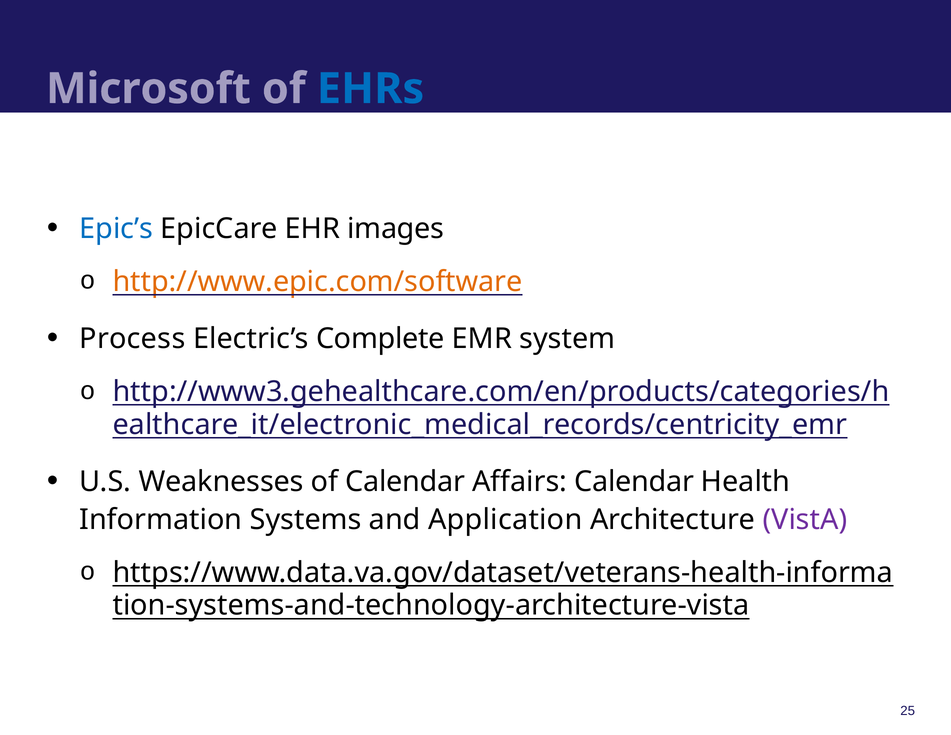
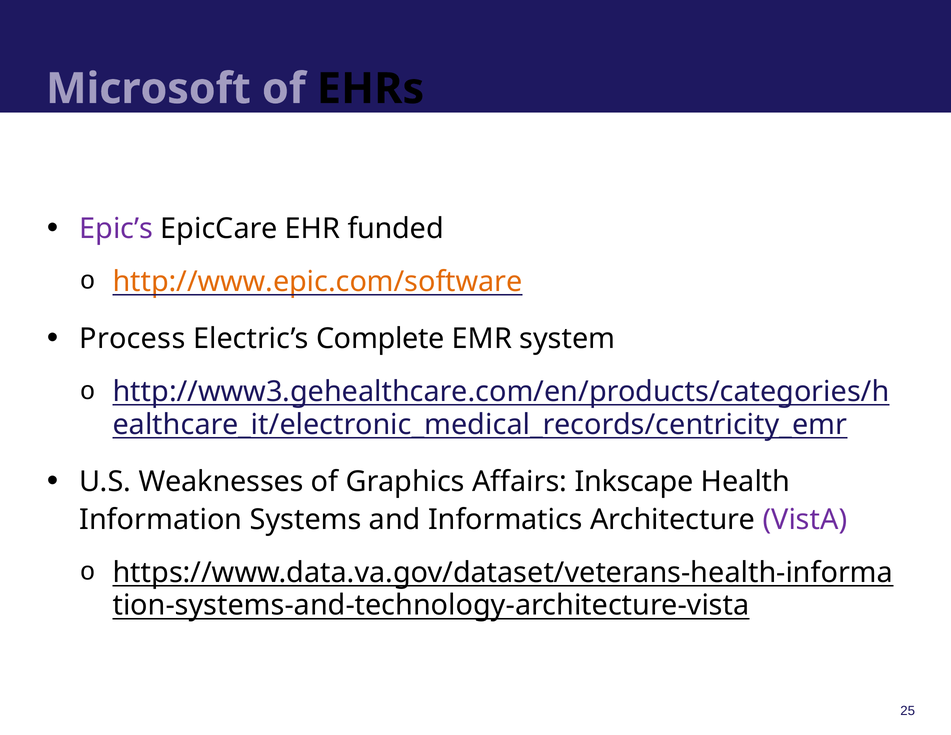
EHRs colour: blue -> black (371, 89)
Epic’s colour: blue -> purple (116, 229)
images: images -> funded (396, 229)
of Calendar: Calendar -> Graphics (405, 482)
Affairs Calendar: Calendar -> Inkscape (634, 482)
Application: Application -> Informatics (505, 520)
